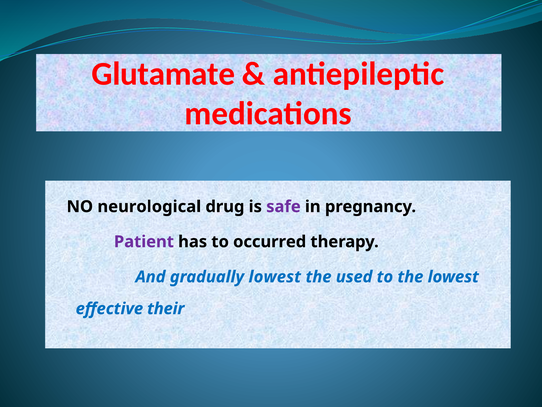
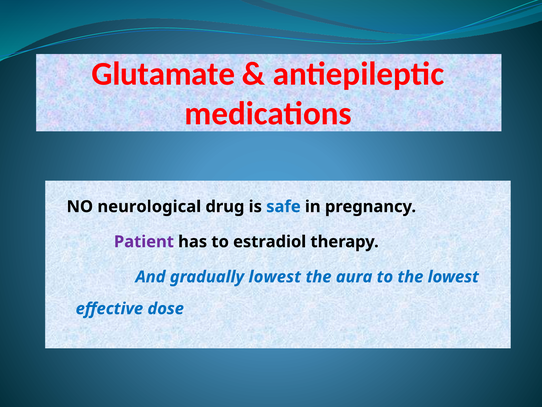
safe colour: purple -> blue (283, 206)
occurred: occurred -> estradiol (270, 241)
used: used -> aura (354, 277)
their: their -> dose (166, 308)
